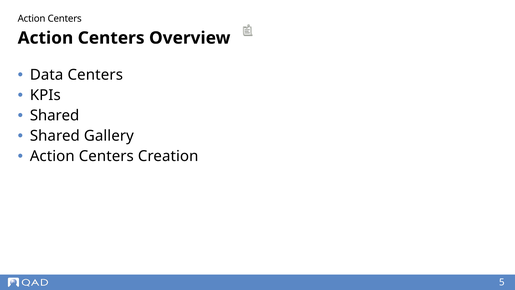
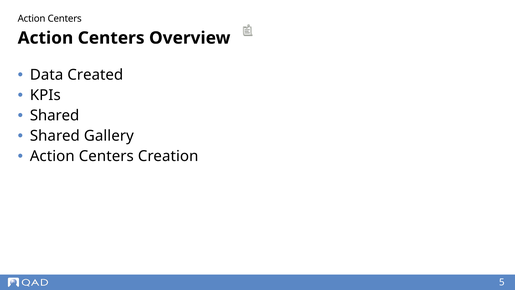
Data Centers: Centers -> Created (95, 75)
